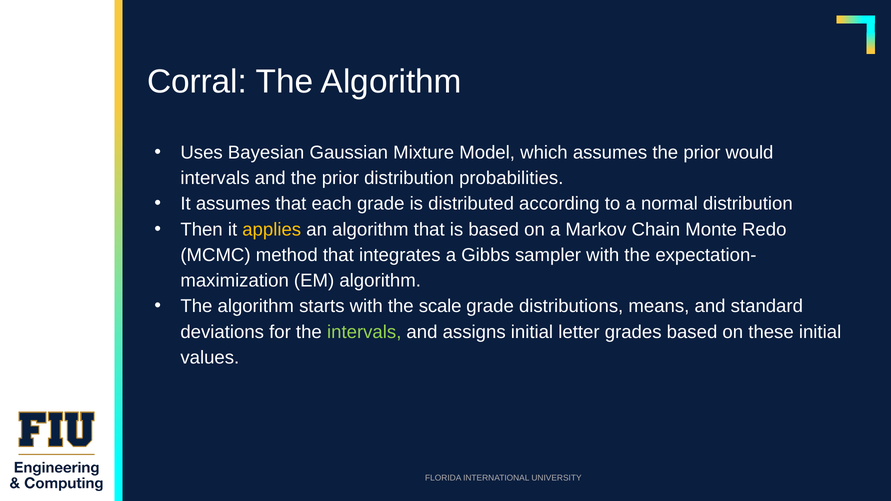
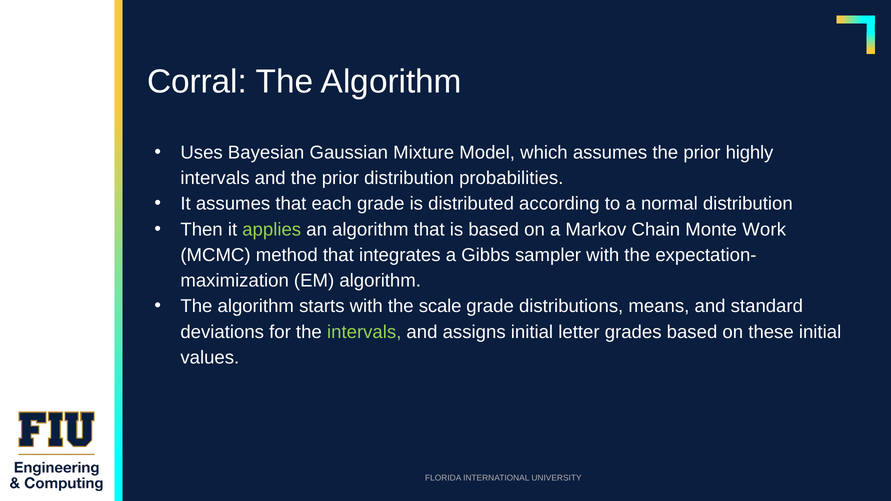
would: would -> highly (749, 153)
applies colour: yellow -> light green (272, 230)
Redo: Redo -> Work (764, 230)
